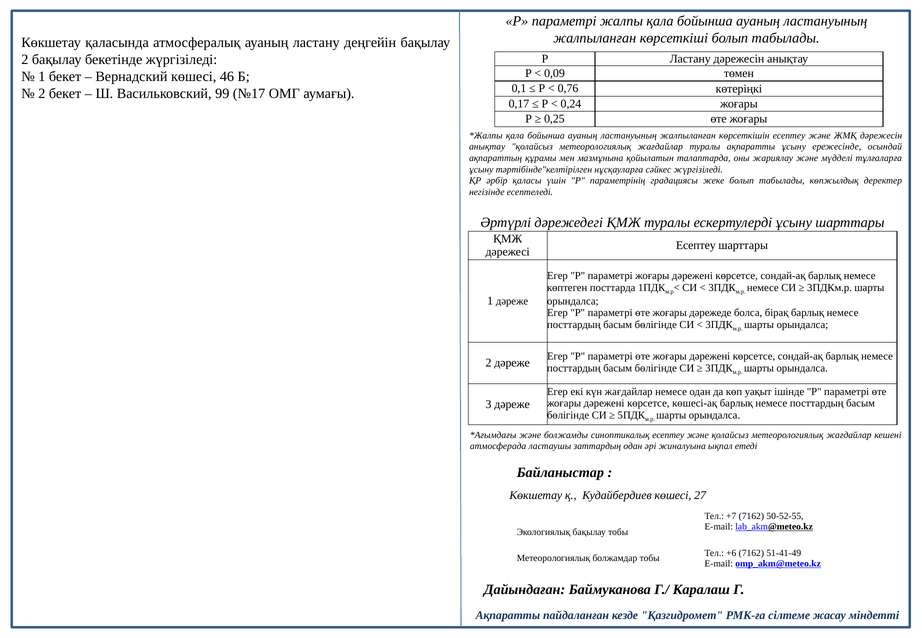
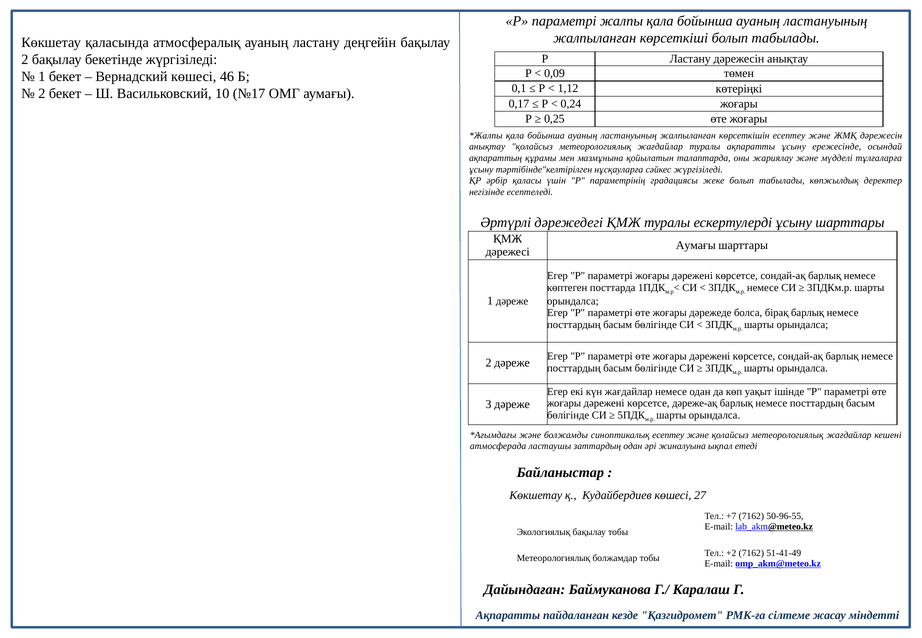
0,76: 0,76 -> 1,12 (568, 89)
99: 99 -> 10 (222, 94)
Есептеу: Есептеу -> Аумағы (696, 246)
көшесі-ақ: көшесі-ақ -> дәреже-ақ (695, 404)
50-52-55: 50-52-55 -> 50-96-55 (785, 516)
+6: +6 -> +2 (731, 553)
